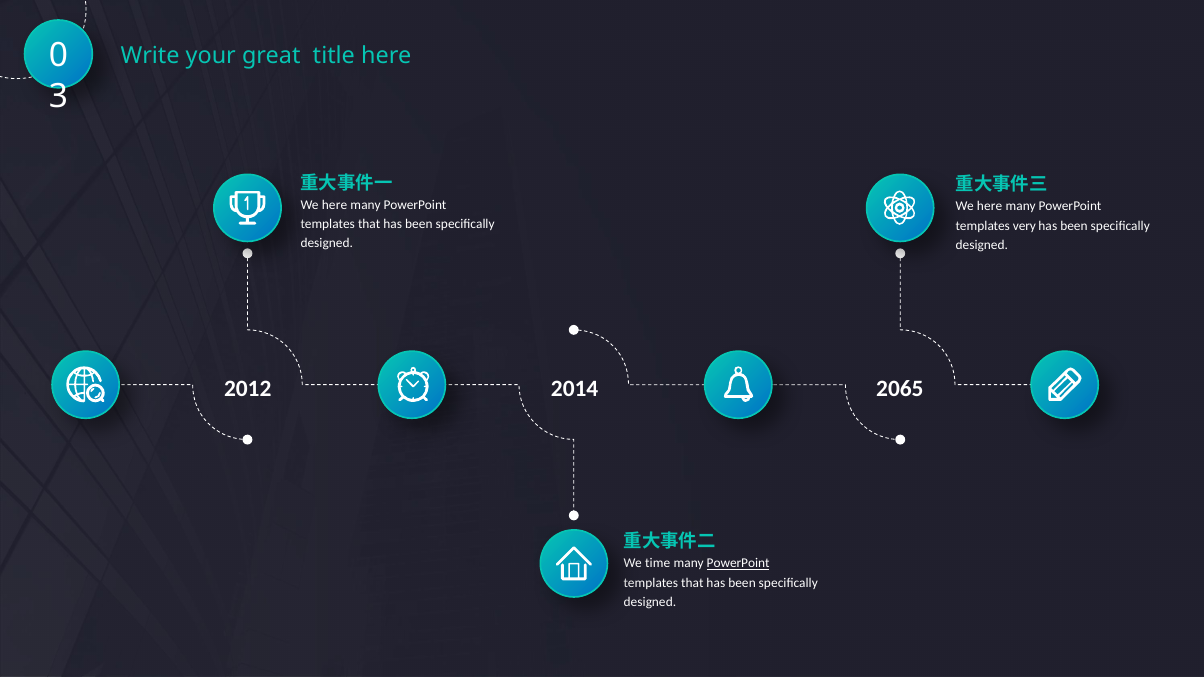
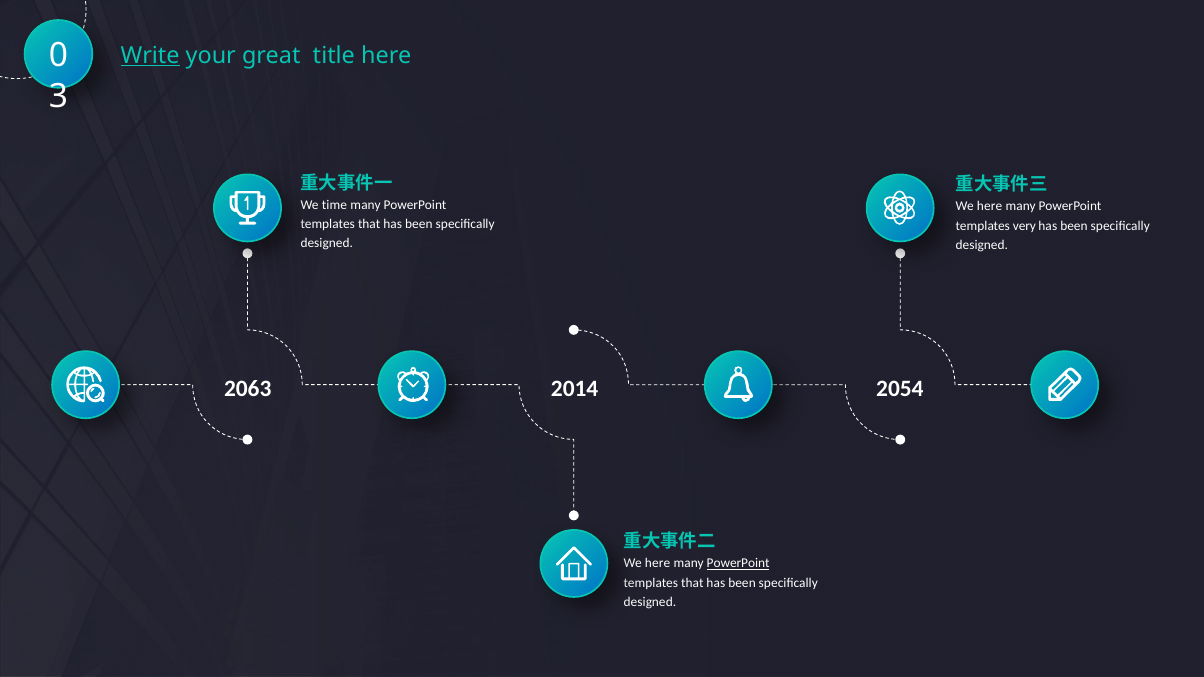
Write underline: none -> present (150, 55)
here: here -> time (335, 205)
2012: 2012 -> 2063 (248, 389)
2065: 2065 -> 2054 (900, 389)
time: time -> here (658, 564)
